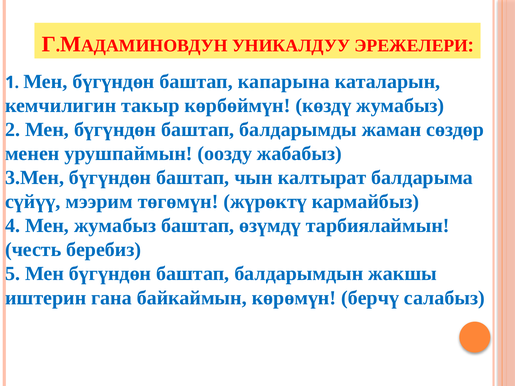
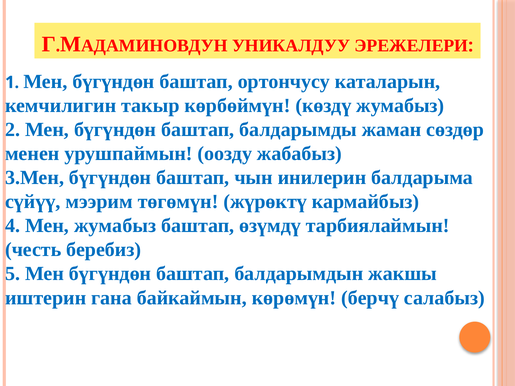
капарына: капарына -> ортончусу (284, 82)
калтырат: калтырат -> инилерин (322, 178)
